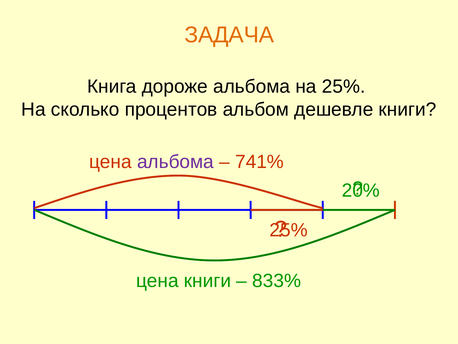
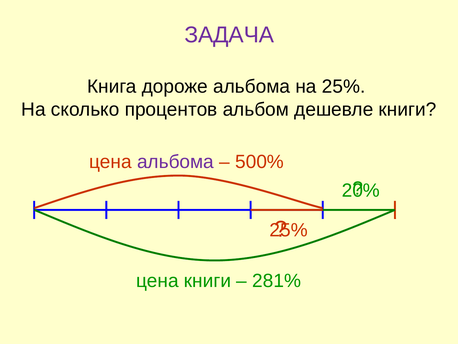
ЗАДАЧА colour: orange -> purple (229, 35)
741%: 741% -> 500% (260, 162)
833%: 833% -> 281% (277, 281)
